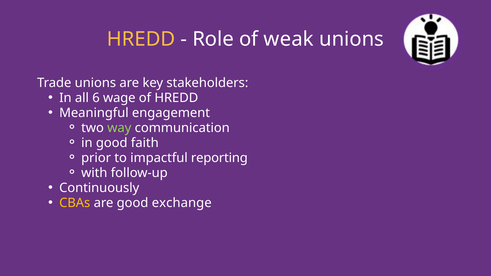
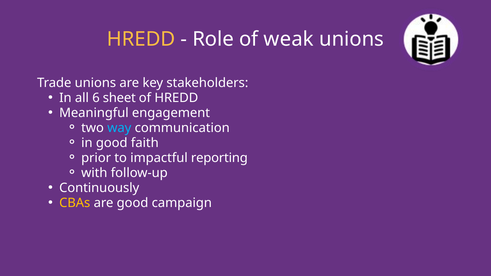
wage: wage -> sheet (119, 98)
way colour: light green -> light blue (119, 128)
exchange: exchange -> campaign (182, 203)
